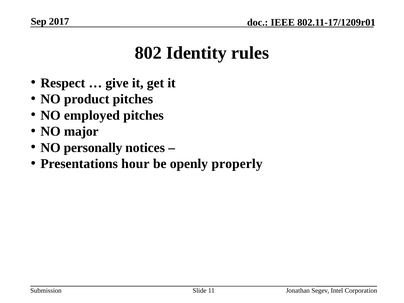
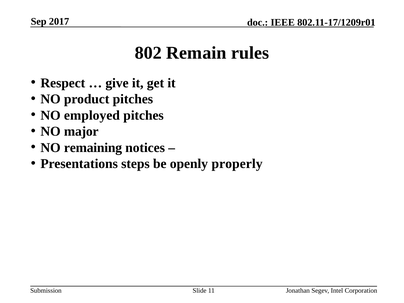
Identity: Identity -> Remain (196, 53)
personally: personally -> remaining (93, 148)
hour: hour -> steps (135, 164)
